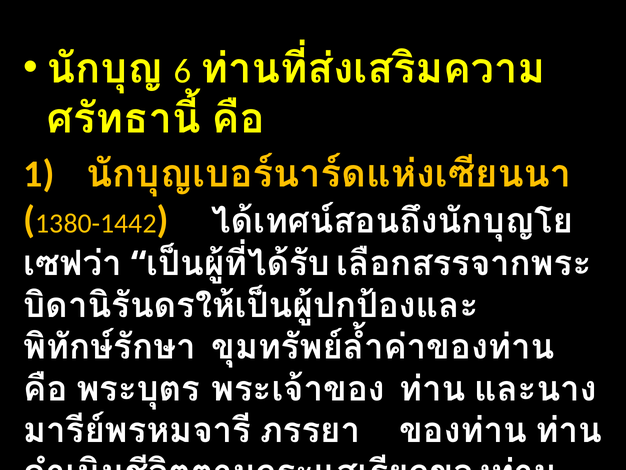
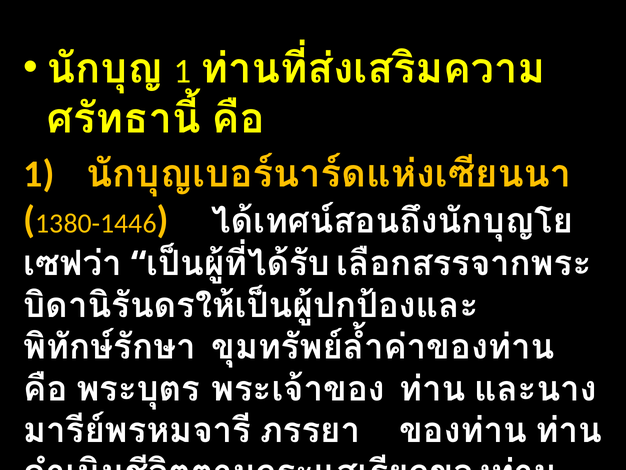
6: 6 -> 1 (182, 71)
1380-1442: 1380-1442 -> 1380-1446 (96, 223)
